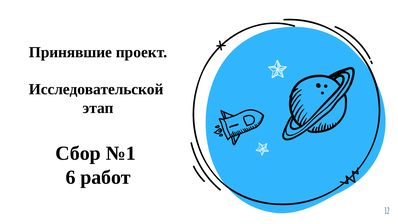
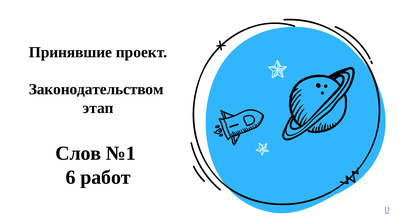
Исследовательской: Исследовательской -> Законодательством (96, 89)
Сбор: Сбор -> Слов (78, 153)
